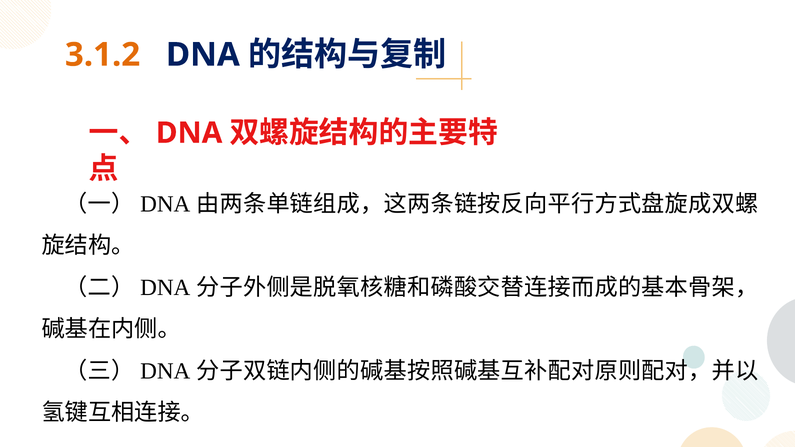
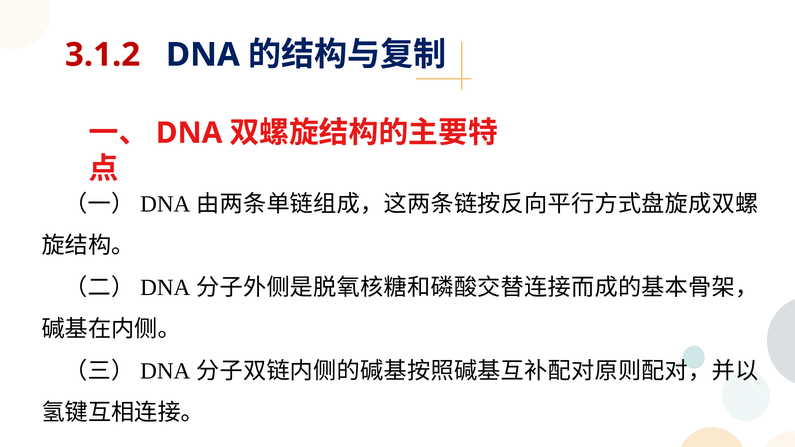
3.1.2 colour: orange -> red (103, 55)
